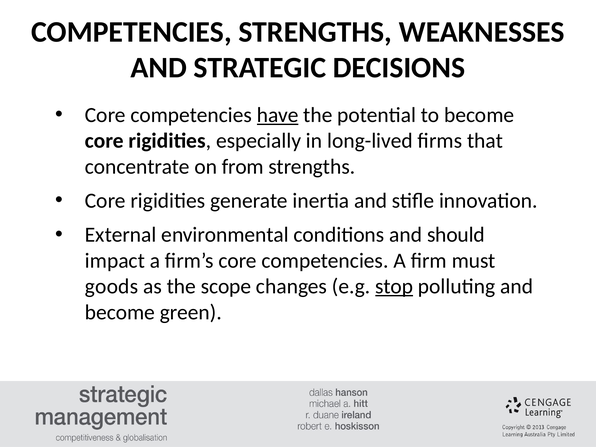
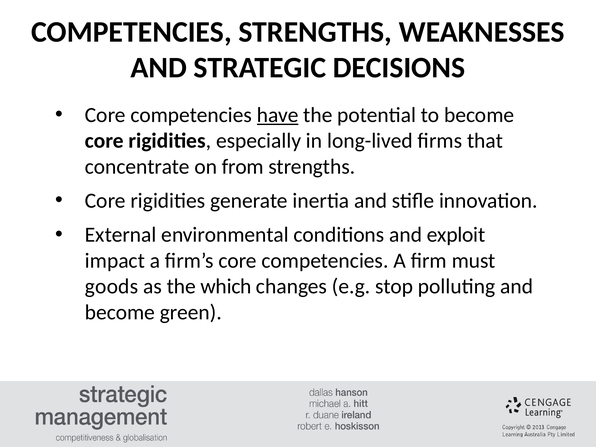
should: should -> exploit (456, 235)
scope: scope -> which (226, 286)
stop underline: present -> none (394, 286)
